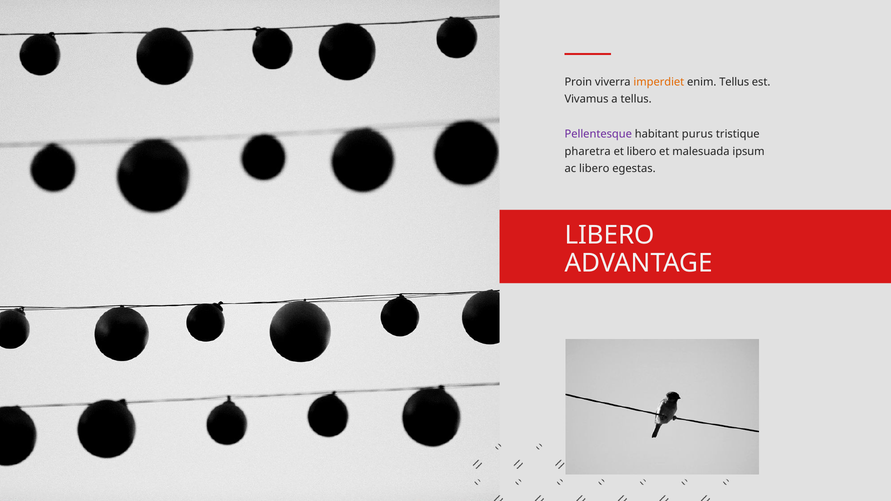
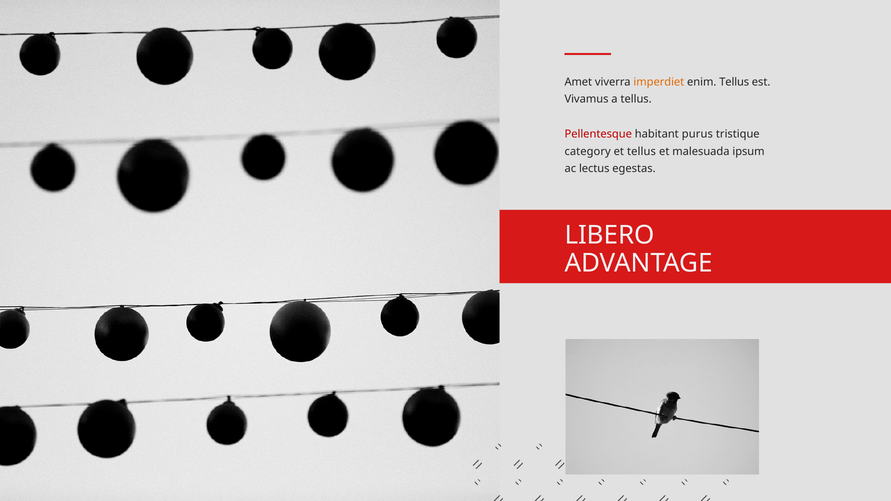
Proin: Proin -> Amet (578, 82)
Pellentesque colour: purple -> red (598, 134)
pharetra: pharetra -> category (588, 151)
et libero: libero -> tellus (641, 151)
ac libero: libero -> lectus (594, 169)
